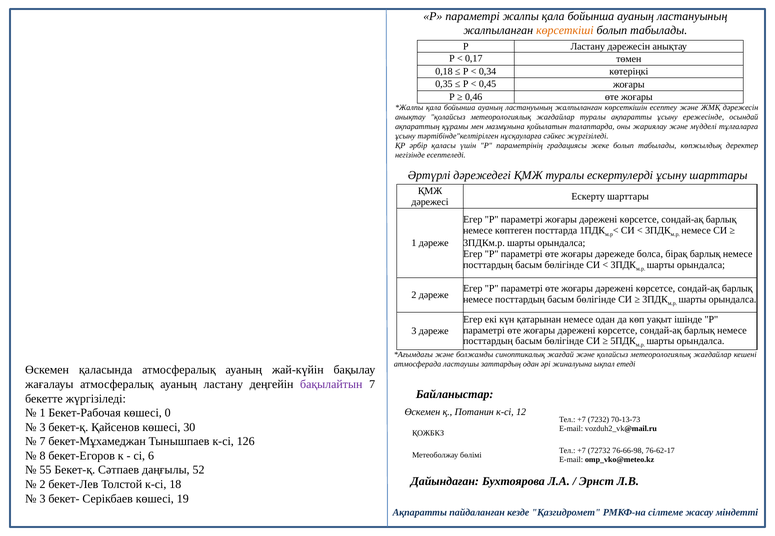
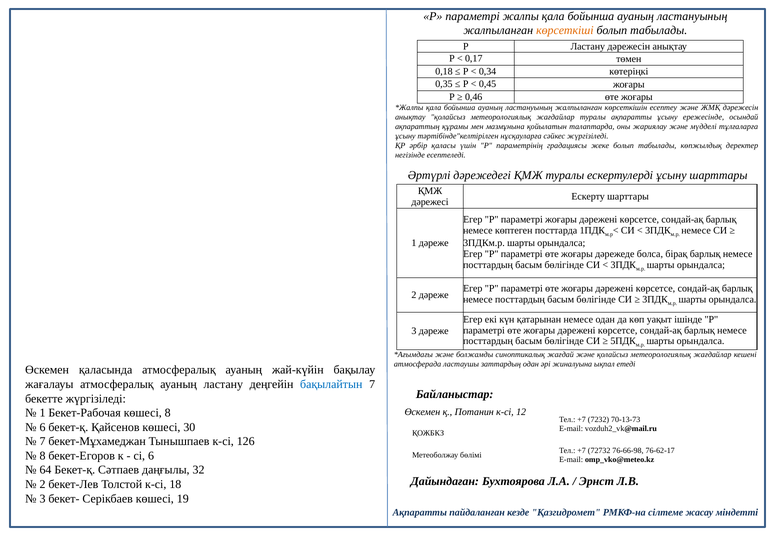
бақылайтын colour: purple -> blue (331, 385)
көшесі 0: 0 -> 8 (168, 413)
3: 3 -> 6 (42, 428)
55: 55 -> 64 (45, 471)
52: 52 -> 32 (199, 471)
